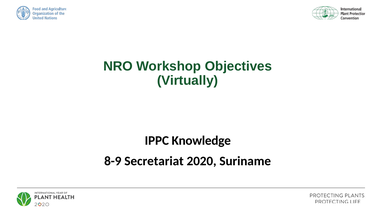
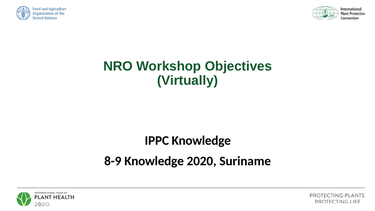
8-9 Secretariat: Secretariat -> Knowledge (154, 161)
